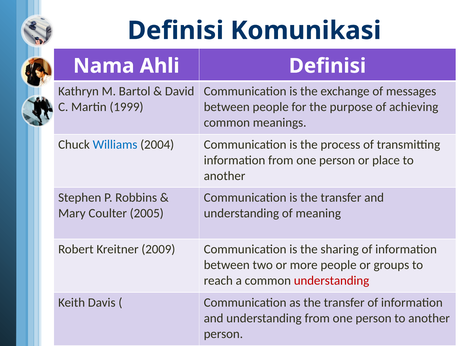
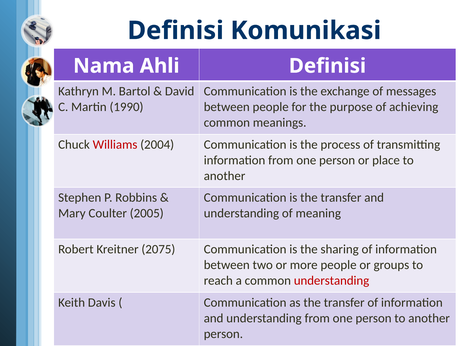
1999: 1999 -> 1990 (127, 107)
Williams colour: blue -> red (115, 145)
2009: 2009 -> 2075 (158, 250)
